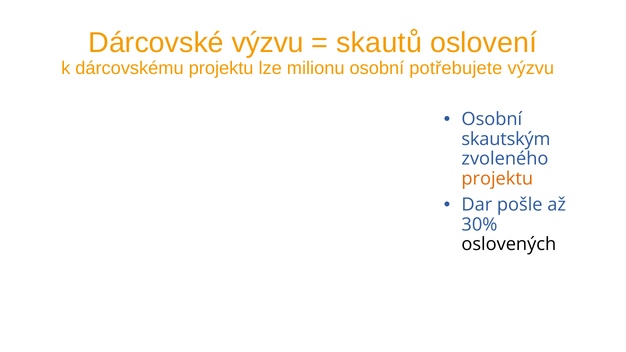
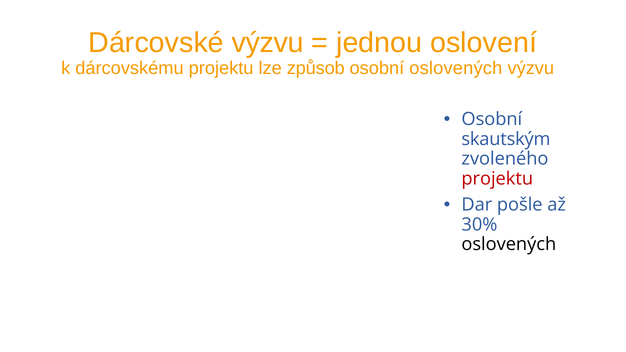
skautů: skautů -> jednou (379, 43)
milionu: milionu -> způsob (316, 68)
osobní potřebujete: potřebujete -> oslovených (456, 68)
projektu colour: orange -> red (497, 179)
